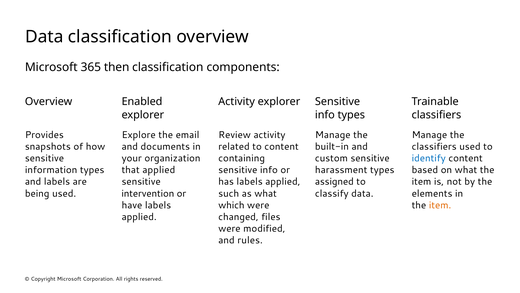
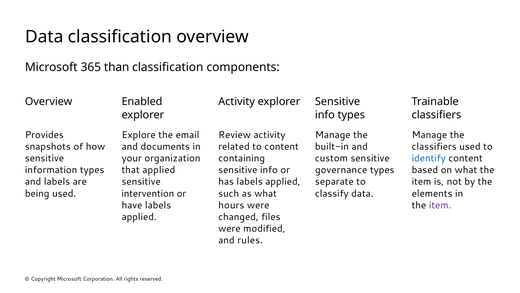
then: then -> than (117, 67)
harassment: harassment -> governance (341, 170)
assigned: assigned -> separate (334, 181)
which: which -> hours (231, 205)
item colour: orange -> purple (440, 205)
